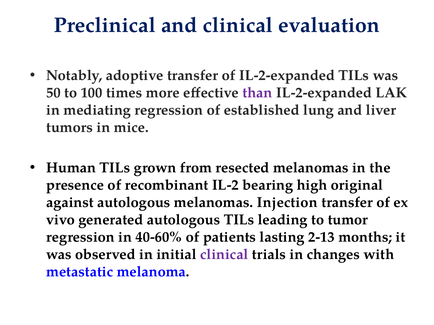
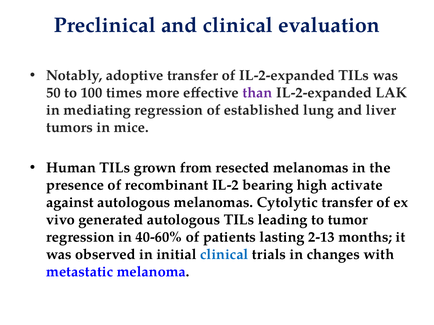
original: original -> activate (357, 185)
Injection: Injection -> Cytolytic (287, 203)
clinical colour: purple -> blue (224, 255)
